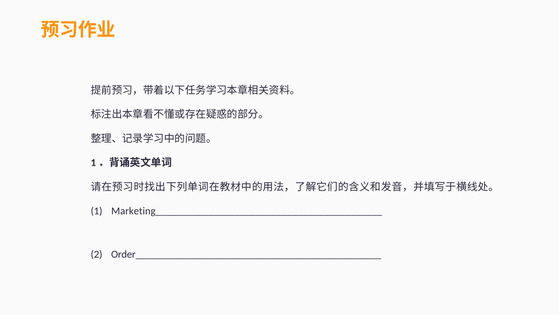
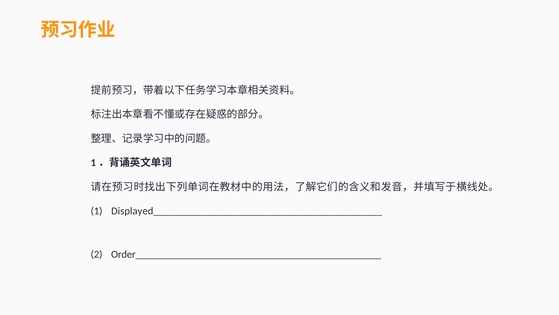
Marketing___________________________________________: Marketing___________________________________________ -> Displayed___________________________________________ (247, 211)
